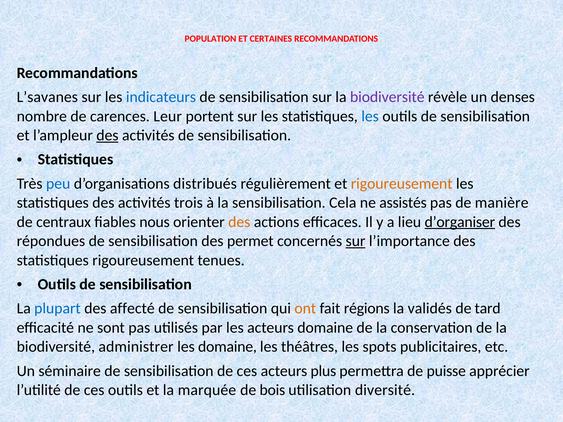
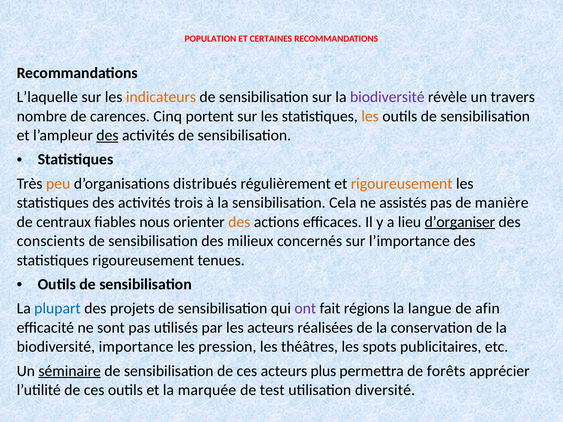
L’savanes: L’savanes -> L’laquelle (47, 97)
indicateurs colour: blue -> orange (161, 97)
denses: denses -> travers (513, 97)
Leur: Leur -> Cinq (168, 116)
les colour: blue -> orange (370, 116)
peu colour: blue -> orange (58, 184)
répondues: répondues -> conscients (51, 241)
permet: permet -> milieux (250, 241)
sur underline: present -> none (356, 241)
affecté: affecté -> projets (132, 309)
ont colour: orange -> purple (305, 309)
validés: validés -> langue (430, 309)
tard: tard -> afin (487, 309)
acteurs domaine: domaine -> réalisées (325, 328)
administrer: administrer -> importance (136, 347)
les domaine: domaine -> pression (227, 347)
séminaire underline: none -> present (70, 371)
puisse: puisse -> forêts (446, 371)
bois: bois -> test (272, 390)
